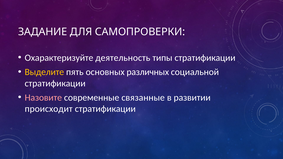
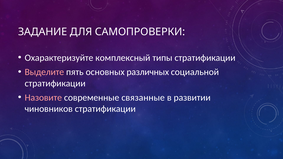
деятельность: деятельность -> комплексный (123, 58)
Выделите colour: yellow -> pink (44, 72)
происходит: происходит -> чиновников (49, 109)
